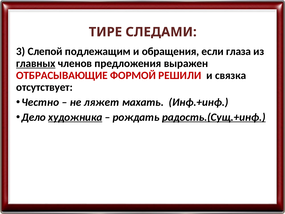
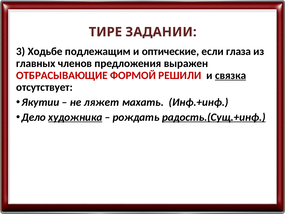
СЛЕДАМИ: СЛЕДАМИ -> ЗАДАНИИ (161, 32)
Слепой: Слепой -> Ходьбе (45, 51)
обращения: обращения -> оптические (170, 51)
главных underline: present -> none (36, 63)
связка underline: none -> present (231, 75)
Честно: Честно -> Якутии (40, 102)
